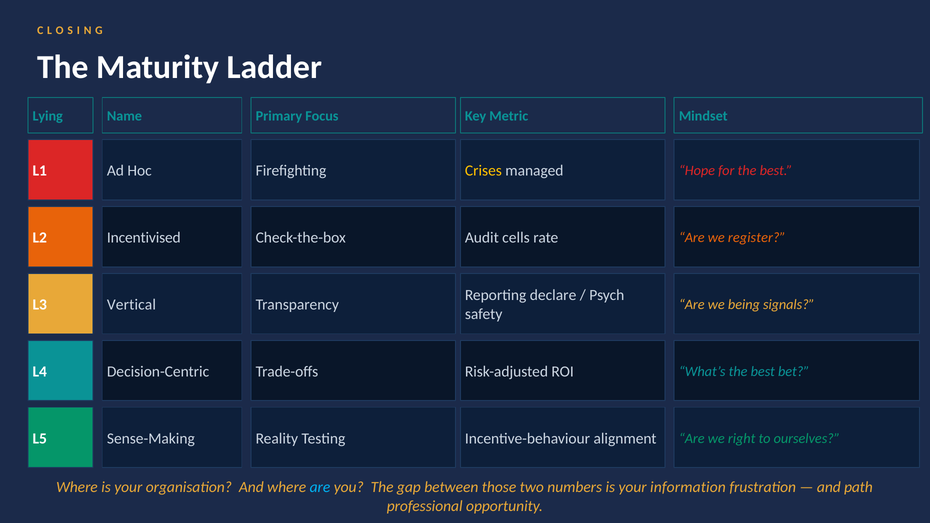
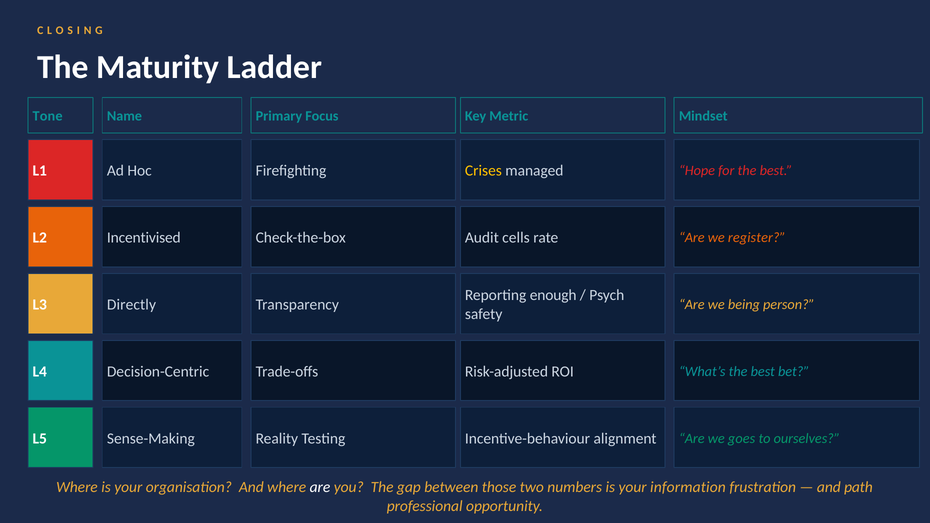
Lying: Lying -> Tone (48, 116)
declare: declare -> enough (553, 295)
Vertical: Vertical -> Directly (131, 305)
signals: signals -> person (789, 305)
right: right -> goes (742, 439)
are colour: light blue -> white (320, 487)
